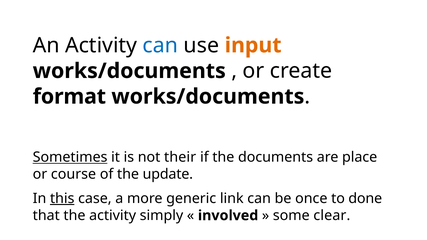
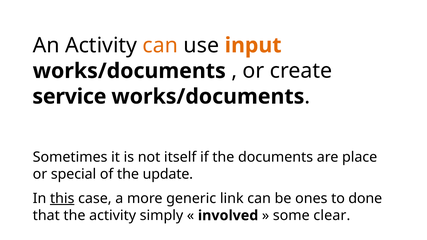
can colour: blue -> orange (160, 45)
format: format -> service (69, 97)
Sometimes underline: present -> none (70, 157)
their: their -> itself (180, 157)
course: course -> special (74, 174)
once: once -> ones (311, 199)
